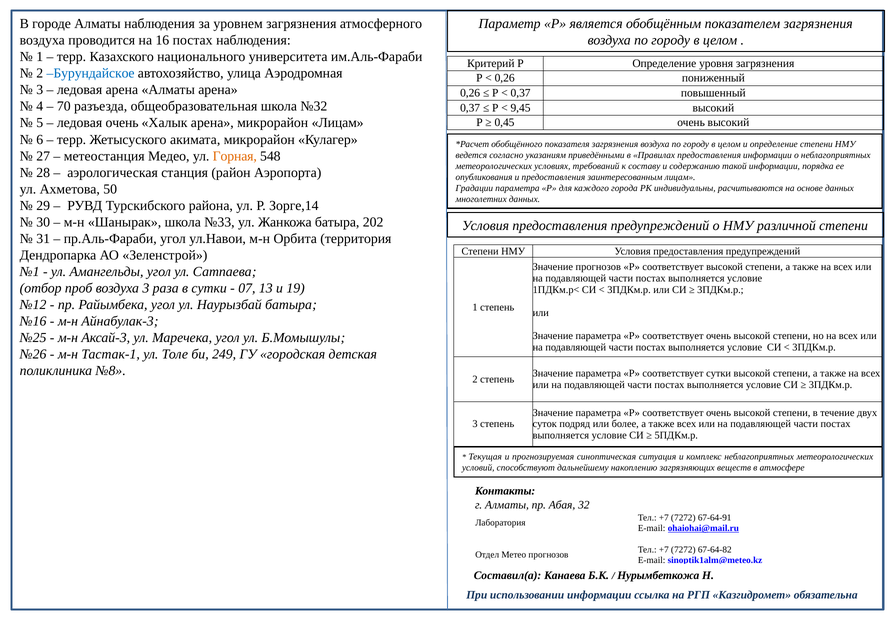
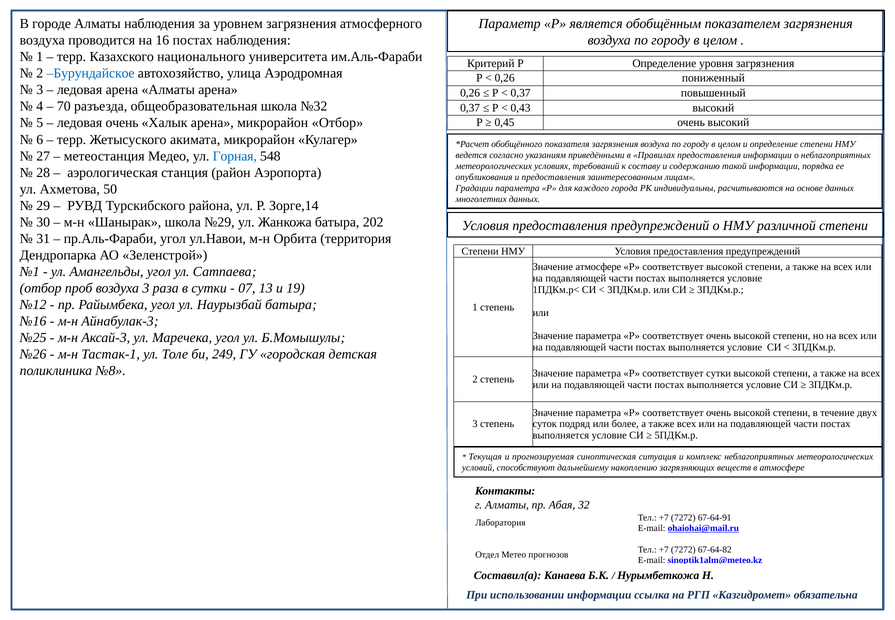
9,45: 9,45 -> 0,43 (521, 108)
микрорайон Лицам: Лицам -> Отбор (337, 123)
Горная colour: orange -> blue (235, 156)
№33: №33 -> №29 (219, 222)
Значение прогнозов: прогнозов -> атмосфере (598, 267)
